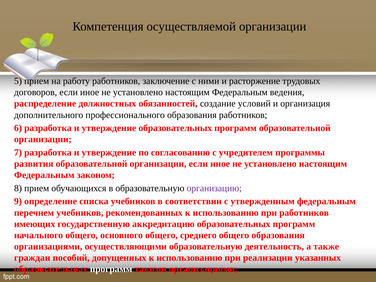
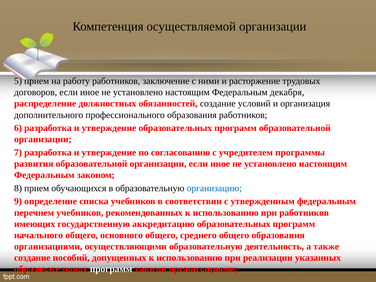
ведения: ведения -> декабря (287, 92)
организацию colour: purple -> blue (214, 188)
граждан: граждан -> создание (32, 258)
